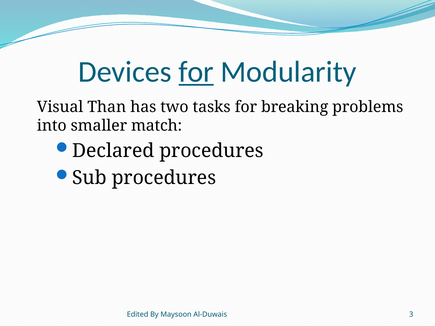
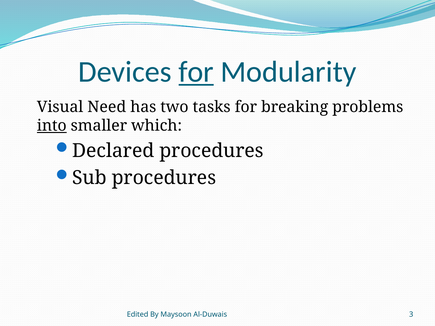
Than: Than -> Need (107, 107)
into underline: none -> present (52, 126)
match: match -> which (157, 126)
